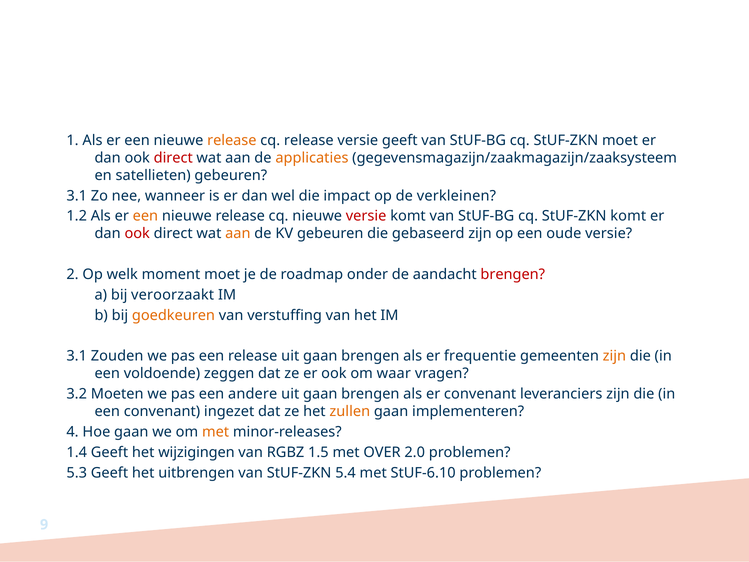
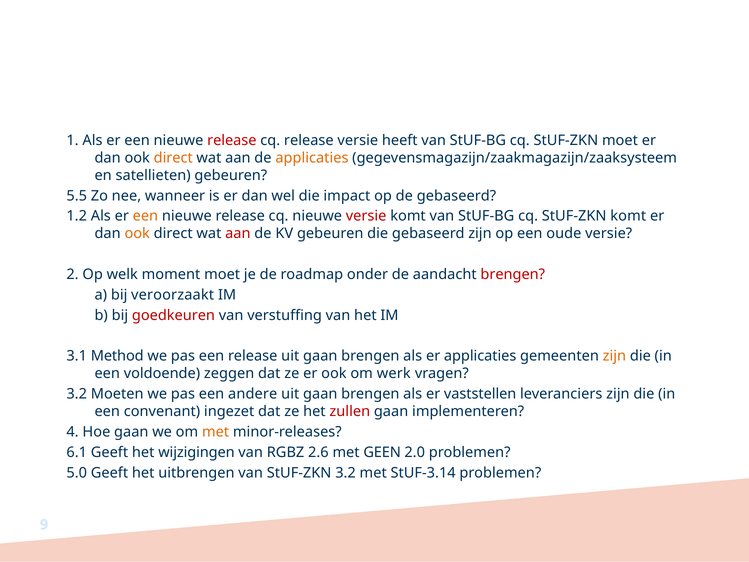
release colour: orange -> red (232, 140)
versie geeft: geeft -> heeft (400, 140)
direct colour: red -> orange (173, 158)
3.1: 3.1 -> 5.5 (77, 196)
de verkleinen: verkleinen -> gebaseerd (456, 196)
ook colour: red -> orange (137, 234)
aan colour: orange -> red (238, 234)
goedkeuren colour: orange -> red (173, 315)
Zouden: Zouden -> Method (117, 356)
er frequentie: frequentie -> applicaties (480, 356)
waar: waar -> werk (394, 373)
er convenant: convenant -> vaststellen (480, 394)
zullen colour: orange -> red (350, 411)
1.4: 1.4 -> 6.1 (77, 452)
1.5: 1.5 -> 2.6 (318, 452)
OVER: OVER -> GEEN (382, 452)
5.3: 5.3 -> 5.0 (77, 473)
StUF-ZKN 5.4: 5.4 -> 3.2 (346, 473)
StUF-6.10: StUF-6.10 -> StUF-3.14 (423, 473)
